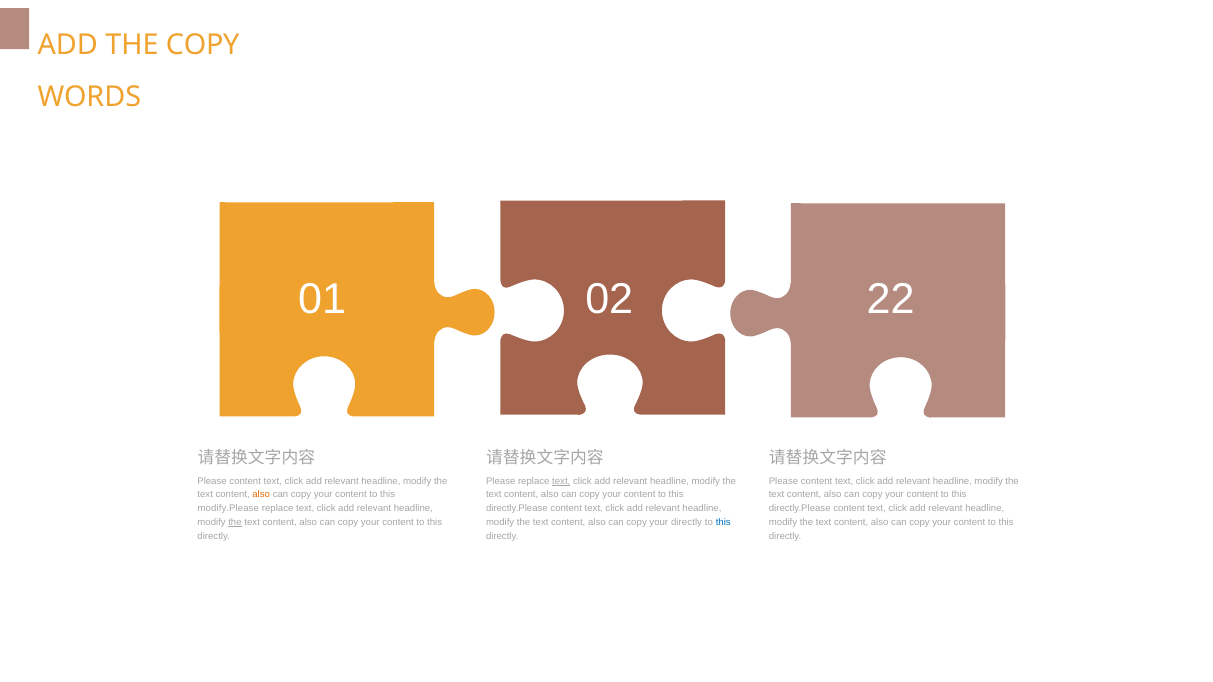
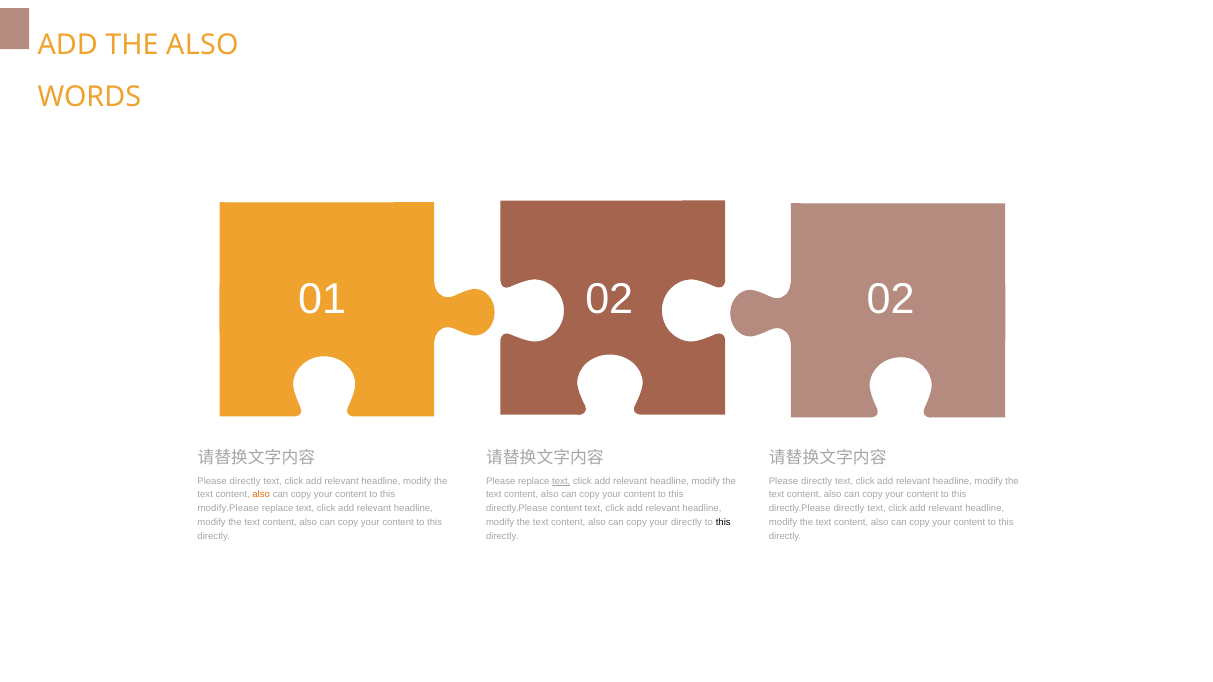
THE COPY: COPY -> ALSO (202, 45)
02 22: 22 -> 02 (891, 300)
content: content -> directly (245, 481)
content: content -> directly (817, 481)
content: content -> directly (849, 509)
the underline: present -> none (235, 522)
this colour: blue -> black (723, 522)
